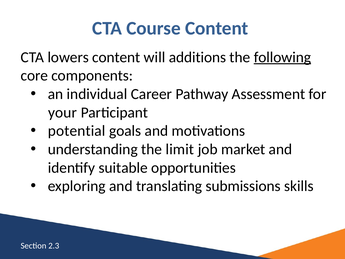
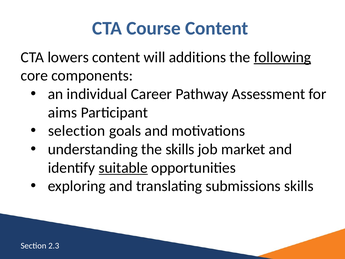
your: your -> aims (63, 112)
potential: potential -> selection (77, 131)
the limit: limit -> skills (180, 149)
suitable underline: none -> present (123, 168)
